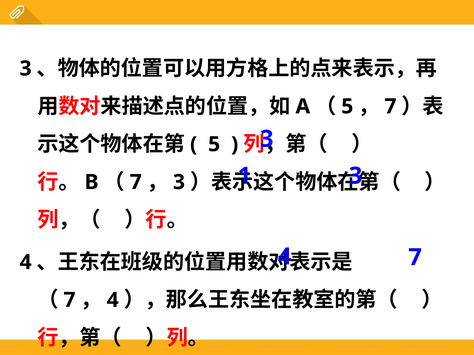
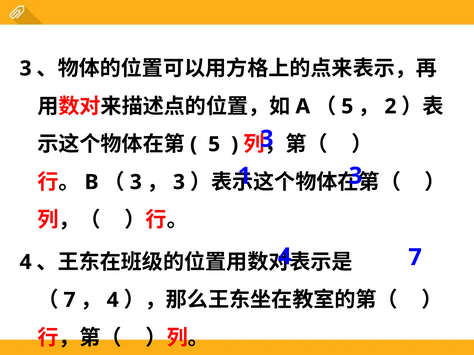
7: 7 -> 2 (390, 107)
7: 7 -> 3 (136, 182)
